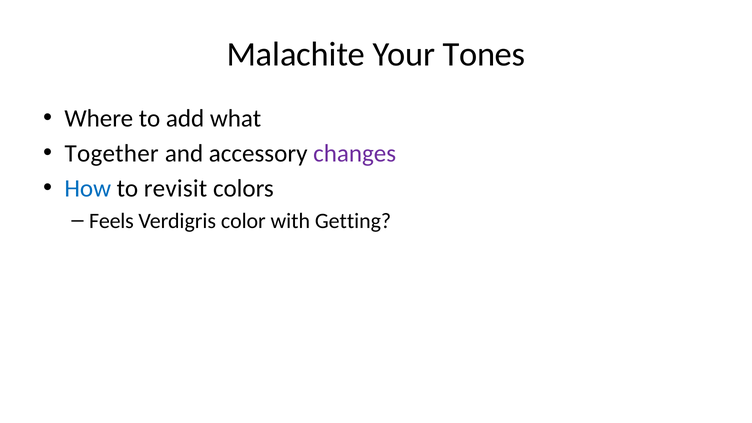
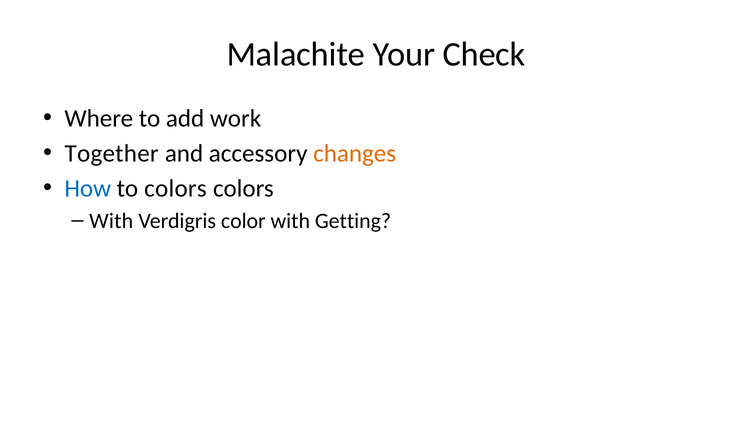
Tones: Tones -> Check (484, 55)
what: what -> work (236, 118)
changes colour: purple -> orange (355, 153)
to revisit: revisit -> colors (175, 189)
Feels: Feels -> With (111, 221)
